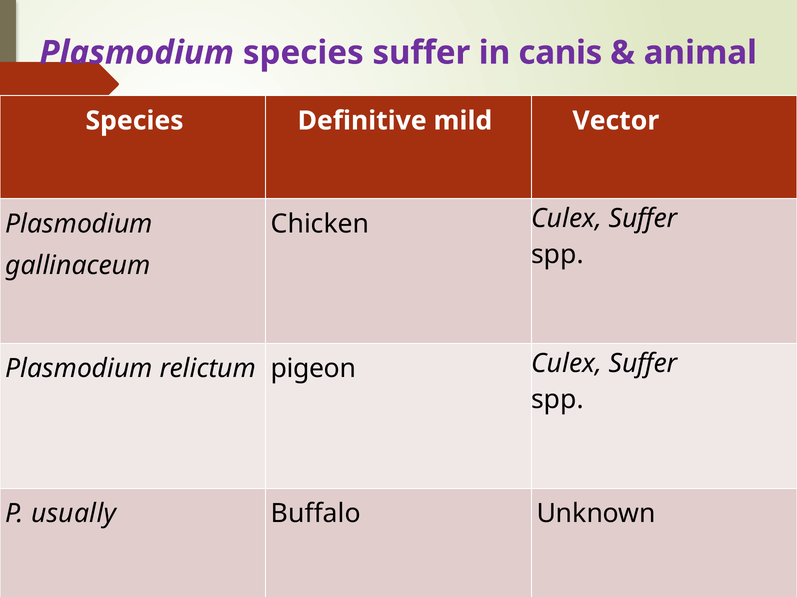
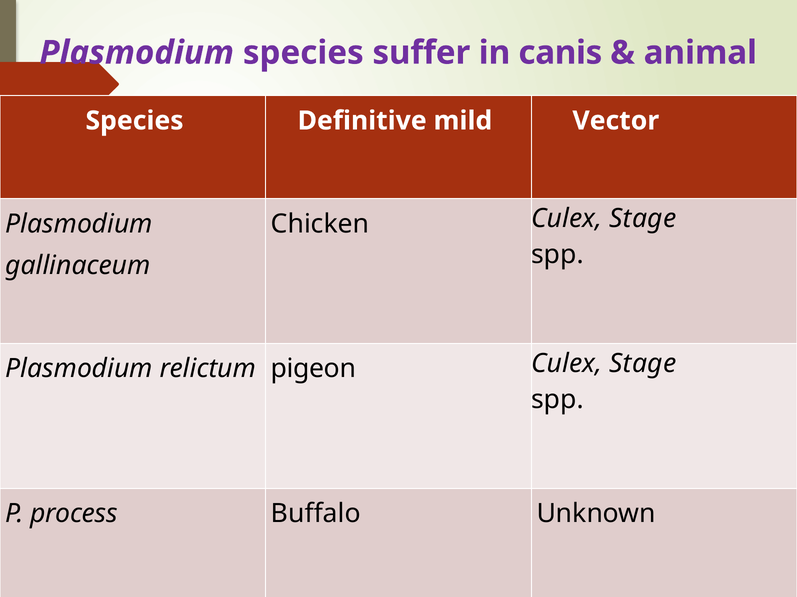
Chicken Culex Suffer: Suffer -> Stage (643, 219)
pigeon Culex Suffer: Suffer -> Stage (643, 364)
usually: usually -> process (74, 514)
